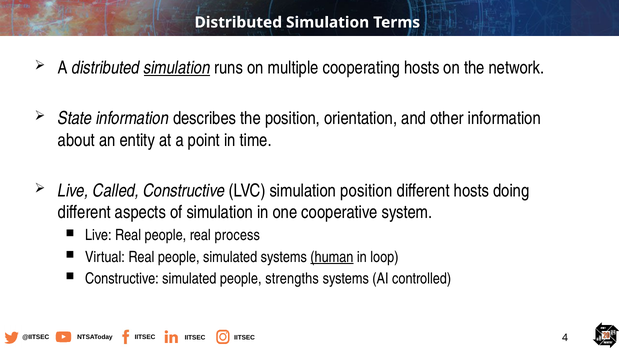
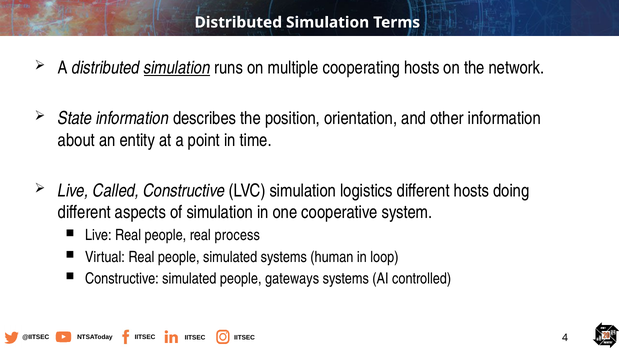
simulation position: position -> logistics (366, 191)
human underline: present -> none (332, 257)
strengths: strengths -> gateways (292, 279)
